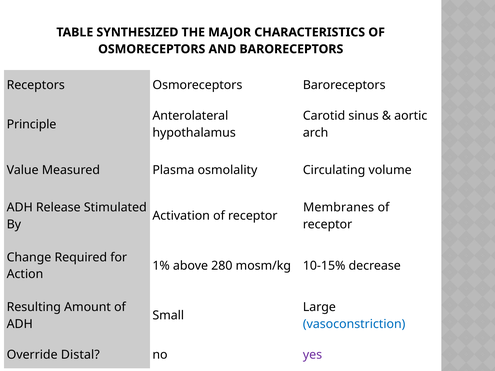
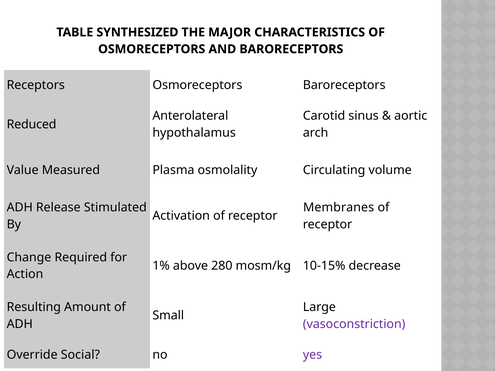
Principle: Principle -> Reduced (32, 124)
vasoconstriction colour: blue -> purple (354, 324)
Distal: Distal -> Social (80, 355)
